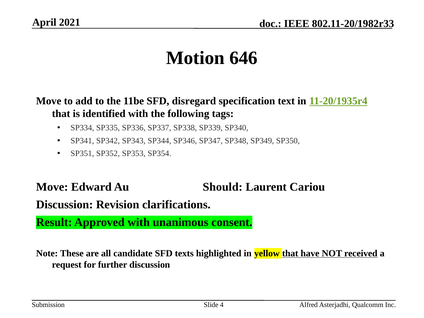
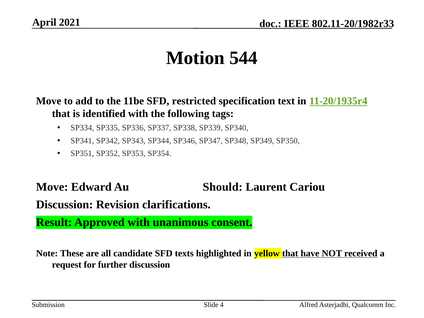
646: 646 -> 544 (244, 58)
disregard: disregard -> restricted (194, 101)
